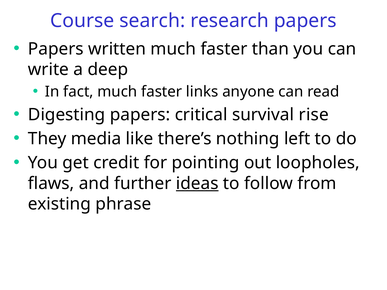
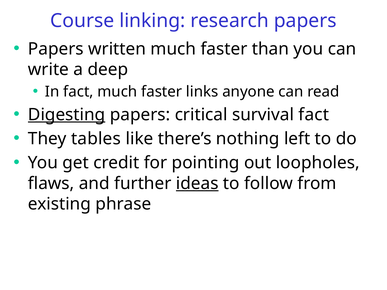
search: search -> linking (152, 21)
Digesting underline: none -> present (67, 115)
survival rise: rise -> fact (314, 115)
media: media -> tables (96, 139)
